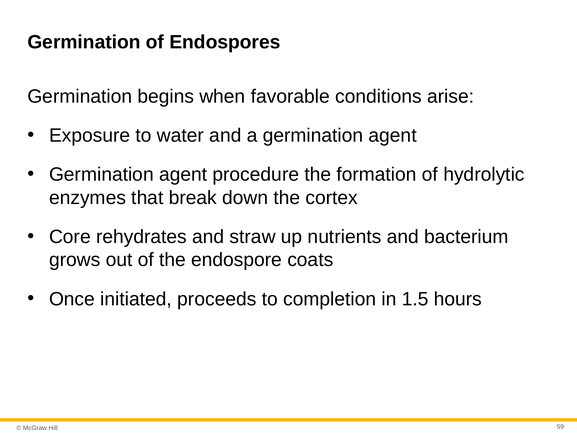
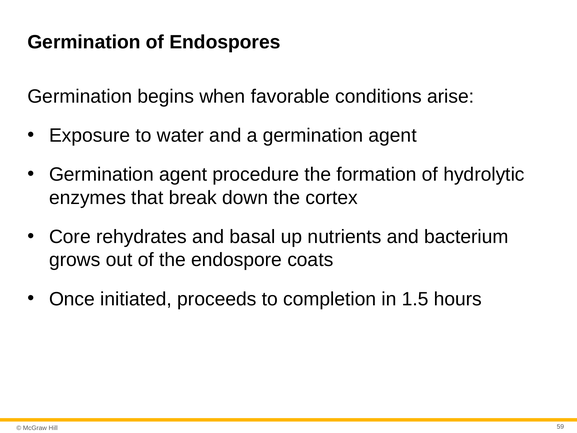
straw: straw -> basal (253, 237)
